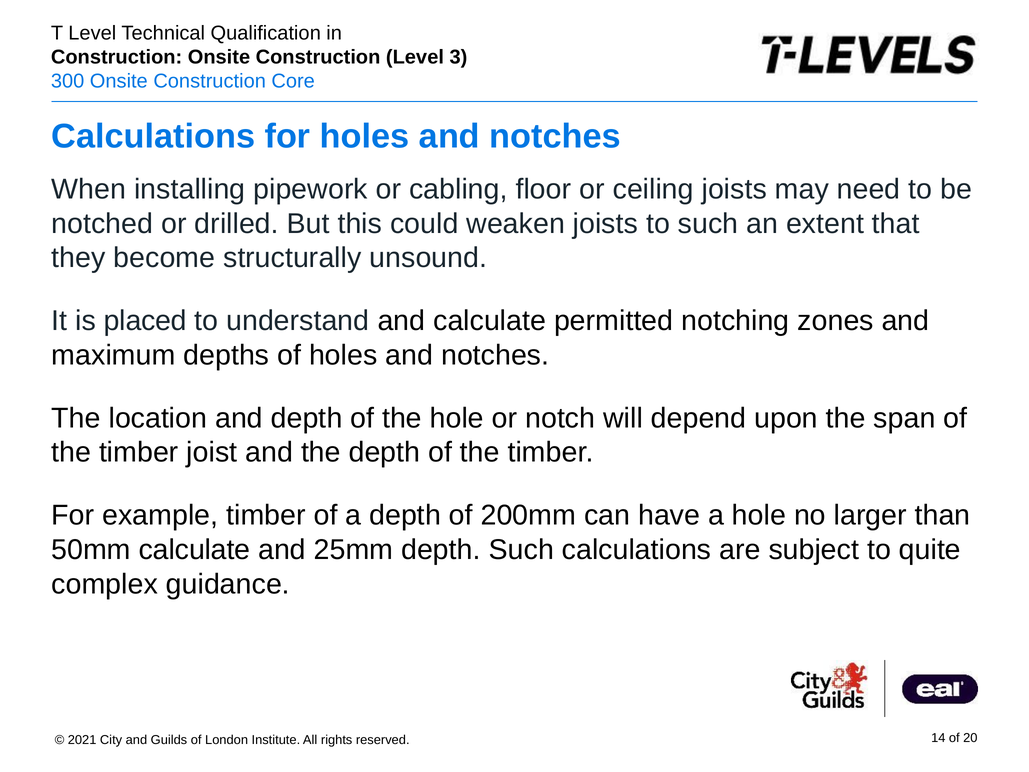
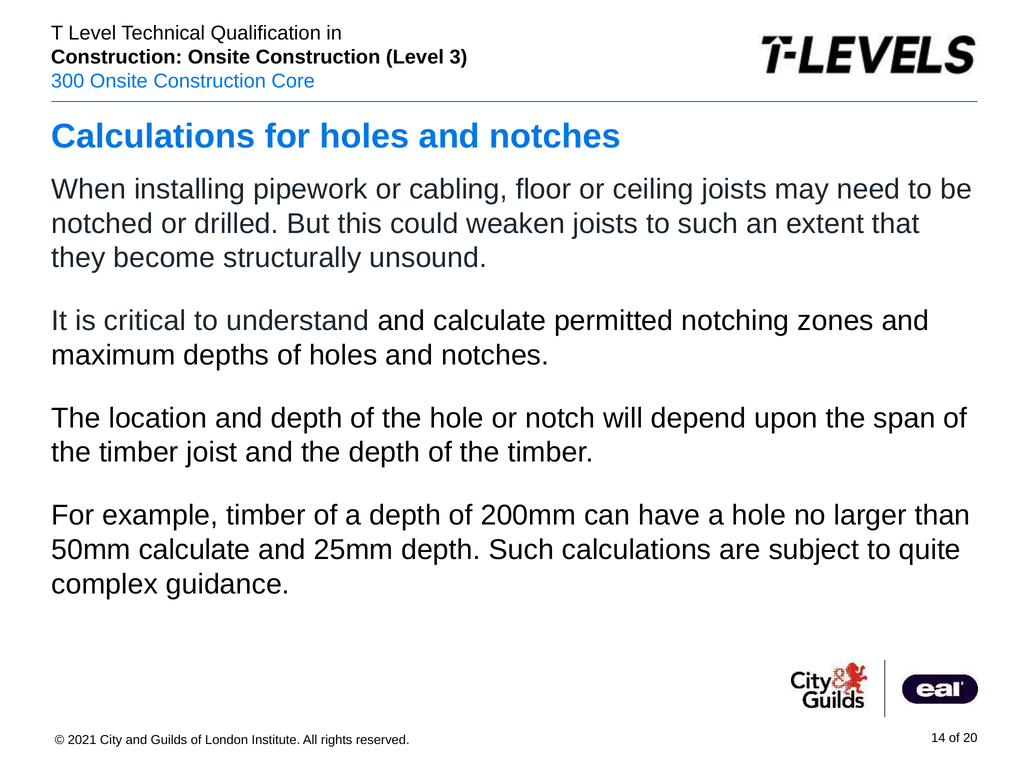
placed: placed -> critical (145, 321)
